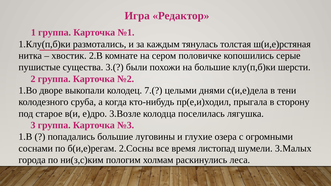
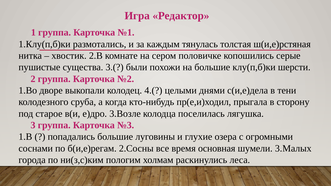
7.(: 7.( -> 4.( (153, 91)
листопад: листопад -> основная (217, 148)
